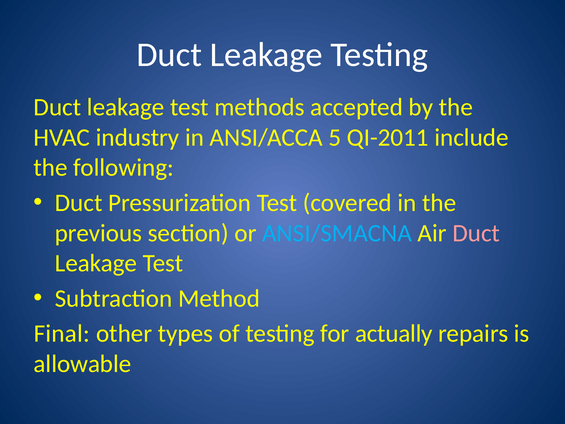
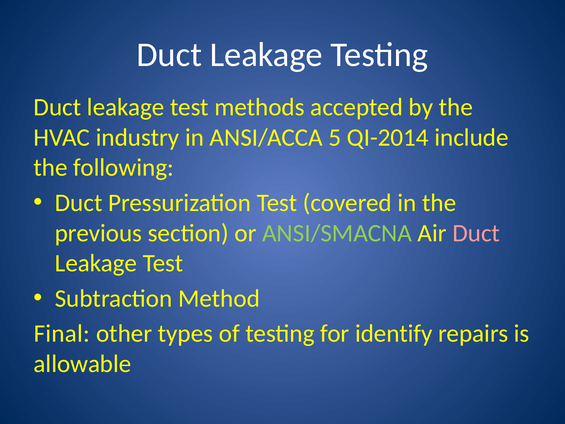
QI-2011: QI-2011 -> QI-2014 (388, 137)
ANSI/SMACNA colour: light blue -> light green (337, 233)
actually: actually -> identify (394, 333)
